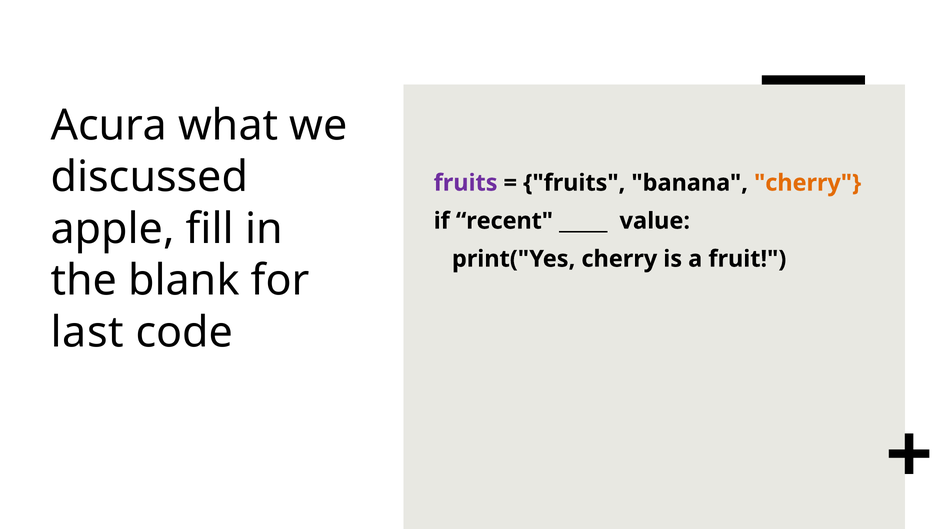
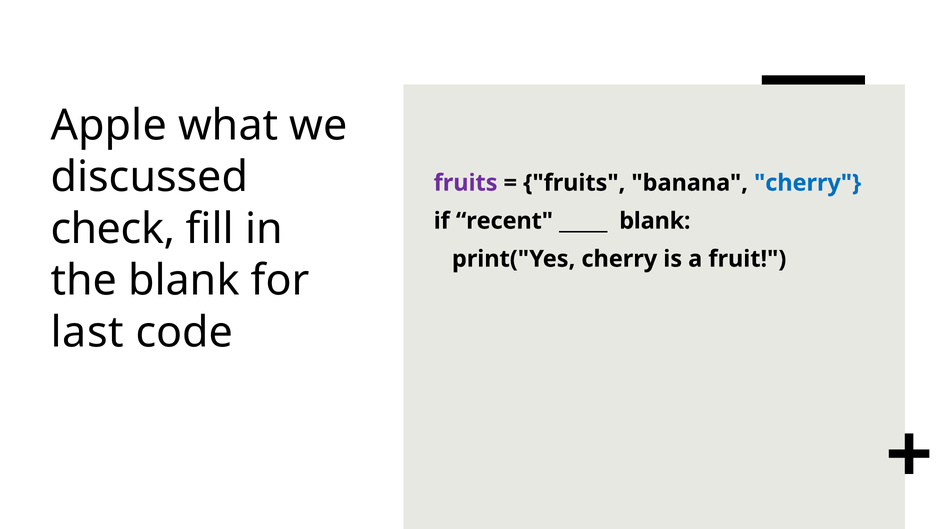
Acura: Acura -> Apple (109, 125)
cherry colour: orange -> blue (808, 183)
apple: apple -> check (113, 229)
value: value -> blank (655, 221)
